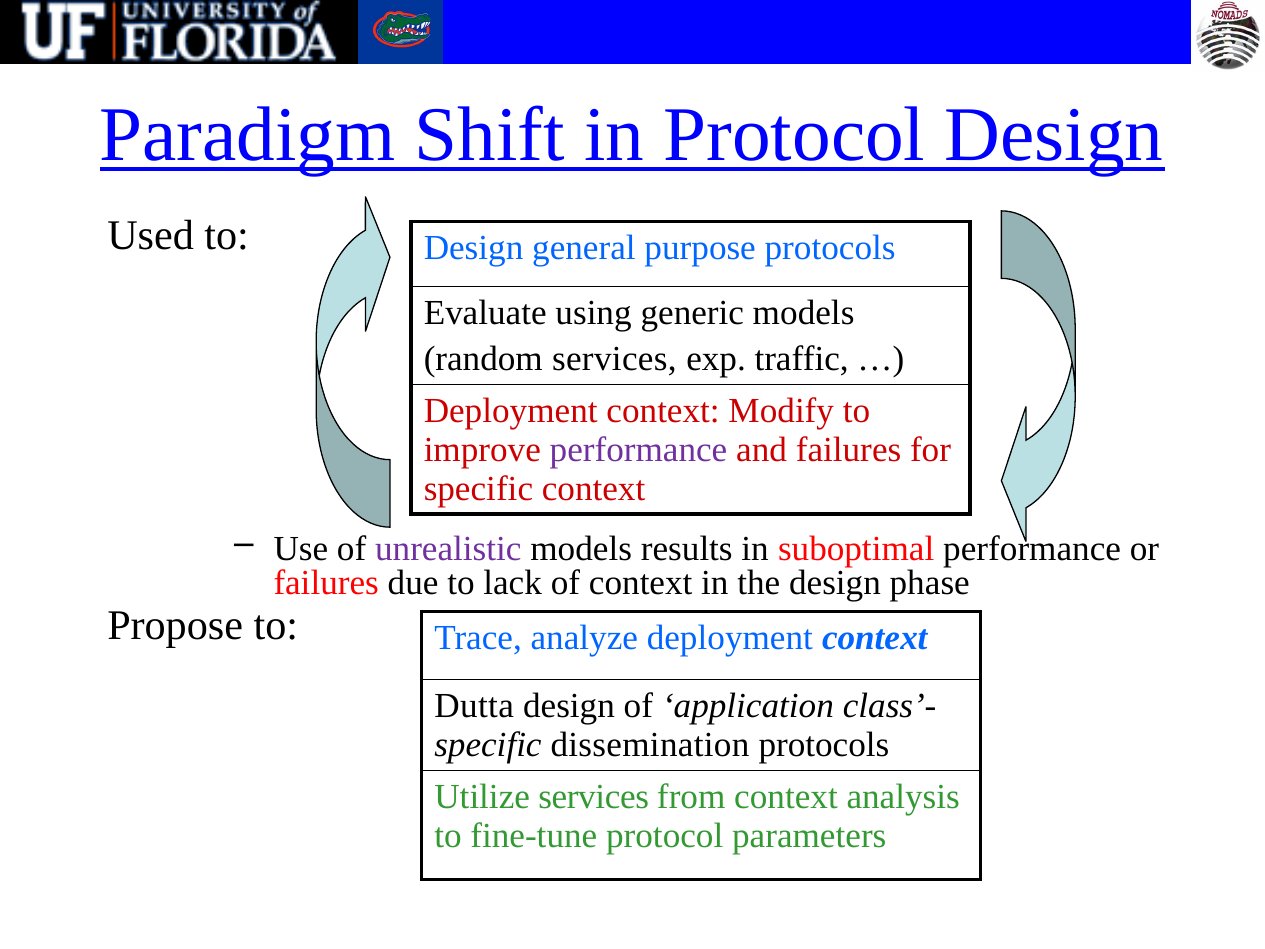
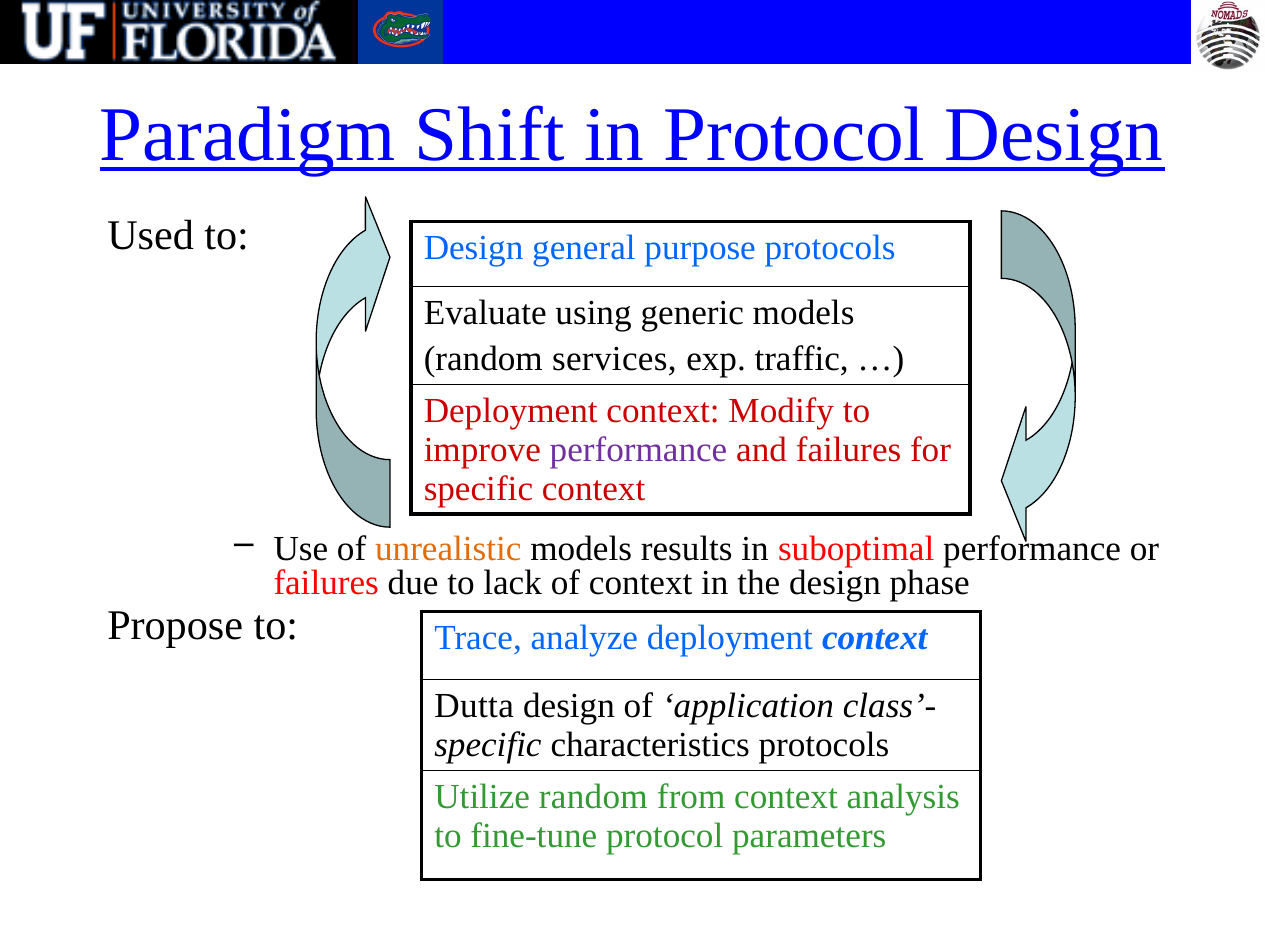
unrealistic colour: purple -> orange (448, 549)
dissemination: dissemination -> characteristics (650, 745)
Utilize services: services -> random (593, 796)
